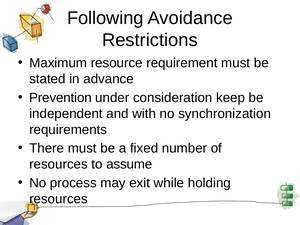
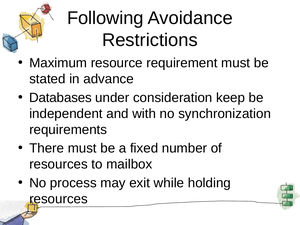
Prevention: Prevention -> Databases (60, 98)
assume: assume -> mailbox (129, 164)
